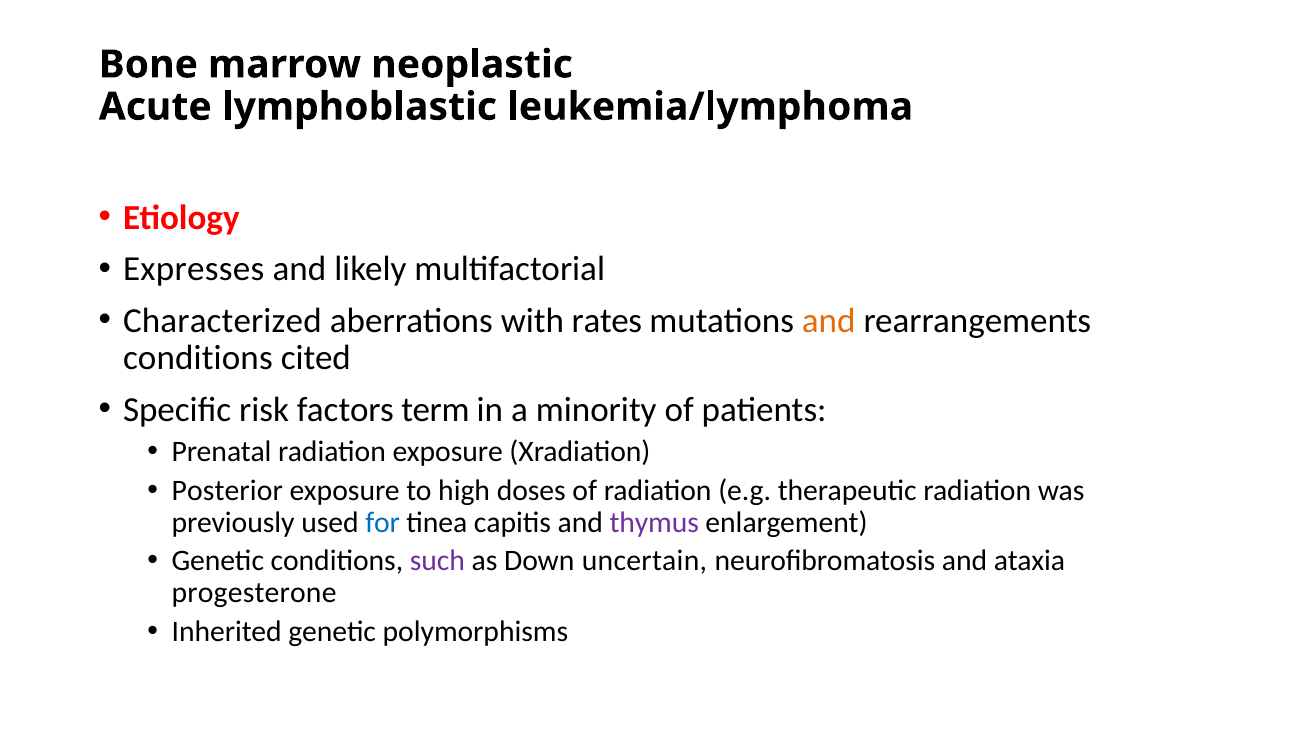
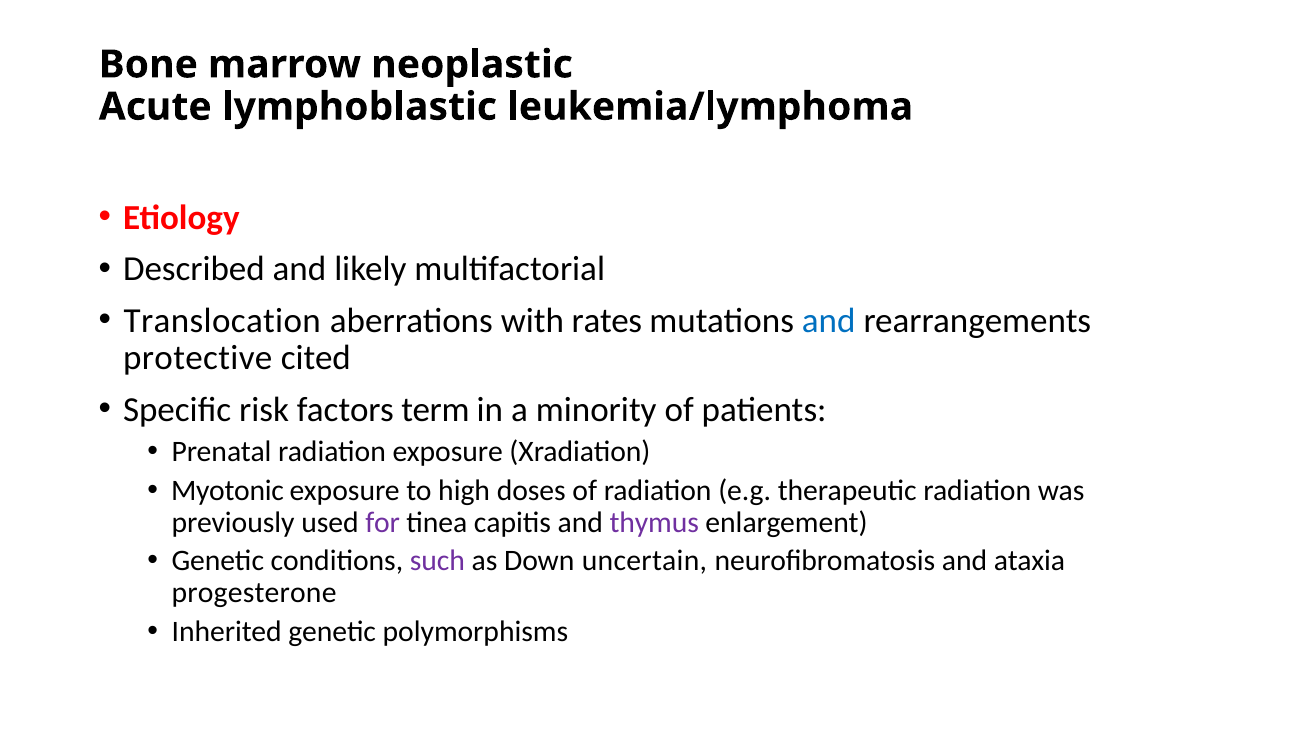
Expresses: Expresses -> Described (194, 269)
Characterized: Characterized -> Translocation (222, 320)
and colour: orange -> blue (829, 320)
conditions: conditions -> protective (198, 358)
Posterior: Posterior -> Myotonic (227, 490)
for colour: blue -> purple (383, 522)
